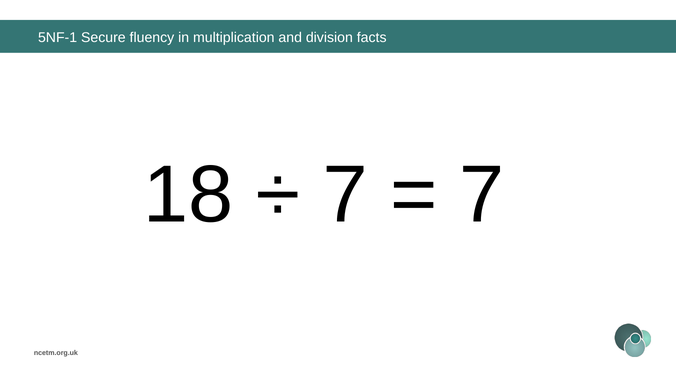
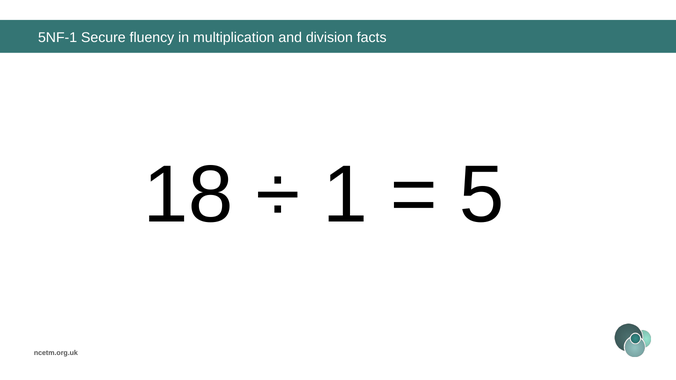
7: 7 -> 1 (345, 195)
7: 7 -> 5 (482, 195)
